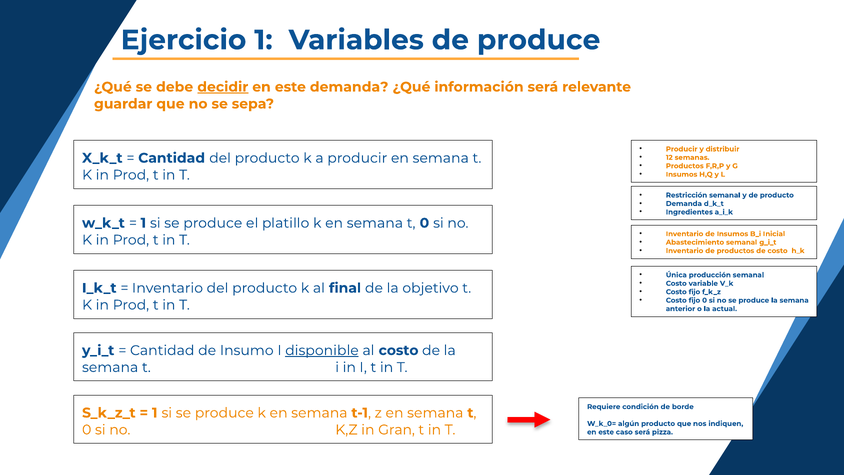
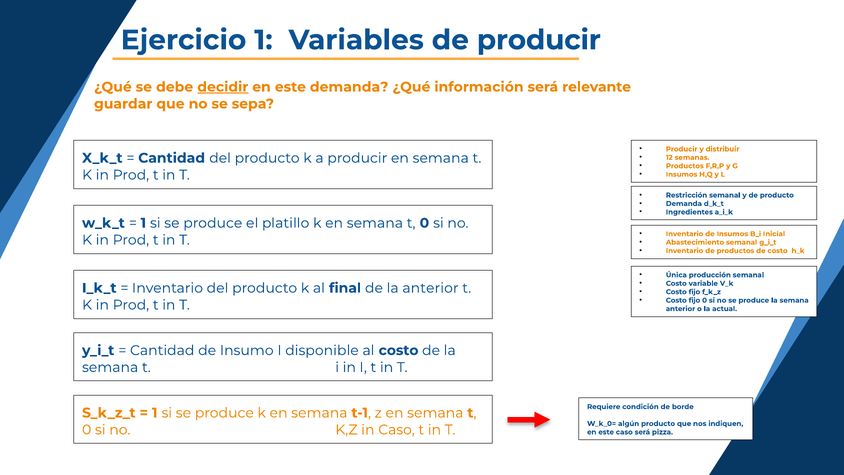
de produce: produce -> producir (539, 40)
la objetivo: objetivo -> anterior (430, 288)
disponible underline: present -> none (322, 350)
in Gran: Gran -> Caso (396, 430)
